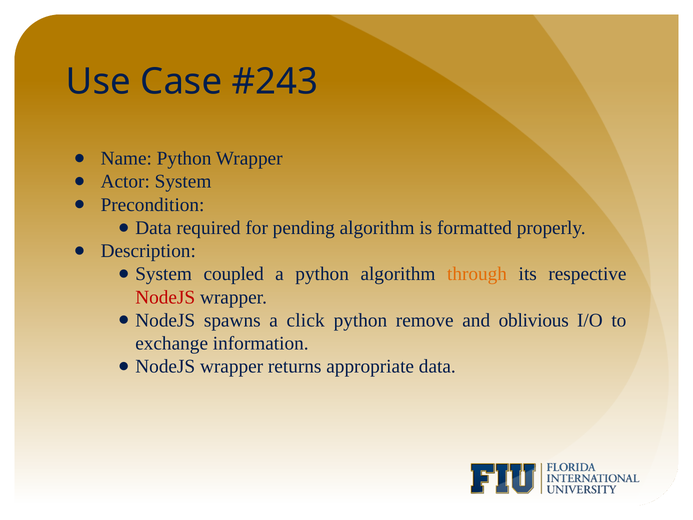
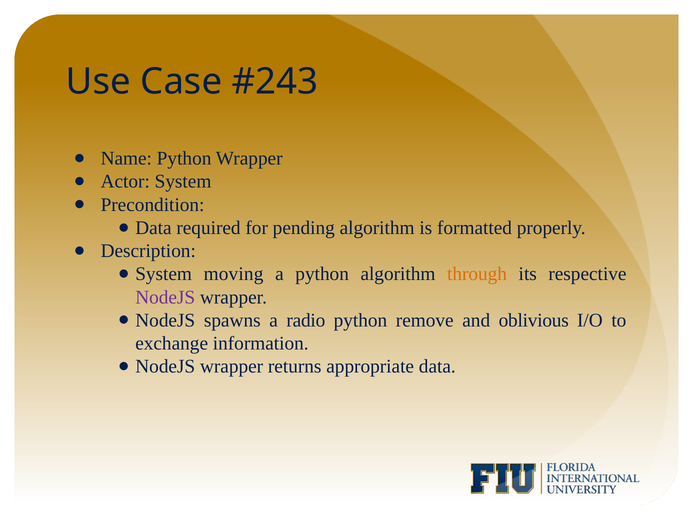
coupled: coupled -> moving (234, 274)
NodeJS colour: red -> purple (165, 297)
click: click -> radio (306, 320)
